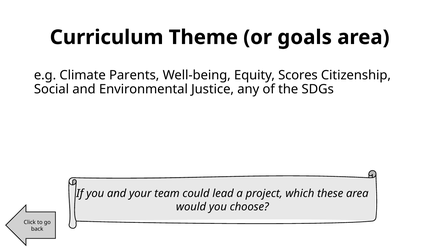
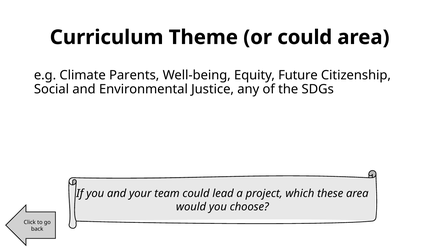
or goals: goals -> could (305, 37)
Scores: Scores -> Future (298, 75)
